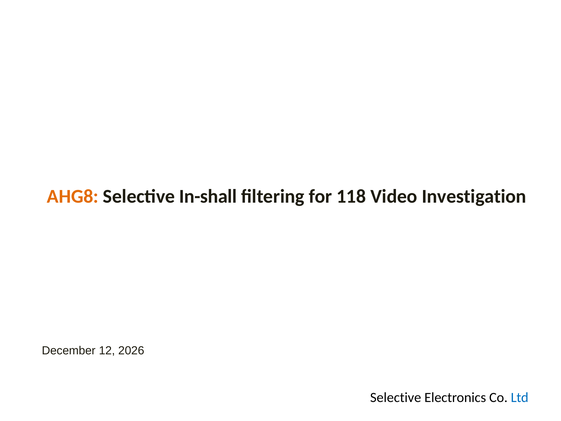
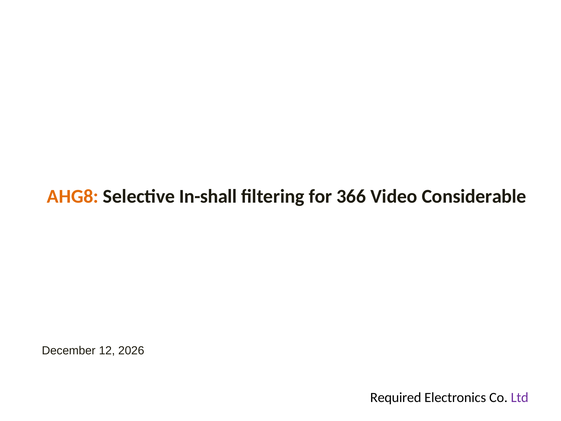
118: 118 -> 366 (351, 196)
Investigation: Investigation -> Considerable (474, 196)
Selective: Selective -> Required (396, 397)
Ltd colour: blue -> purple (520, 397)
